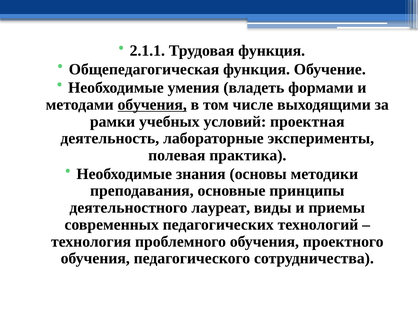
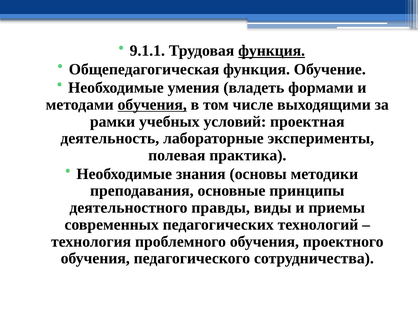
2.1.1: 2.1.1 -> 9.1.1 (147, 51)
функция underline: none -> present (272, 51)
лауреат: лауреат -> правды (221, 208)
